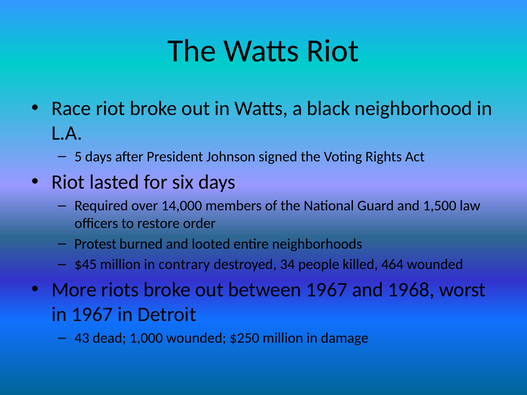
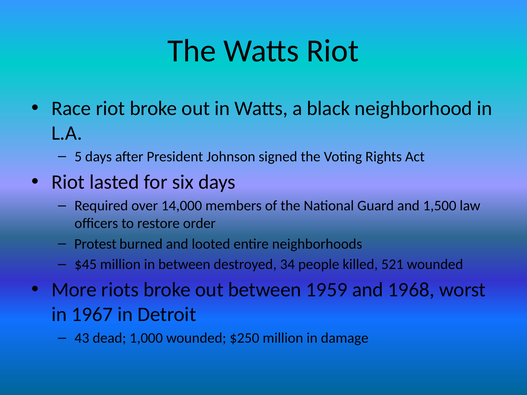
in contrary: contrary -> between (184, 265)
464: 464 -> 521 (392, 265)
between 1967: 1967 -> 1959 (327, 290)
